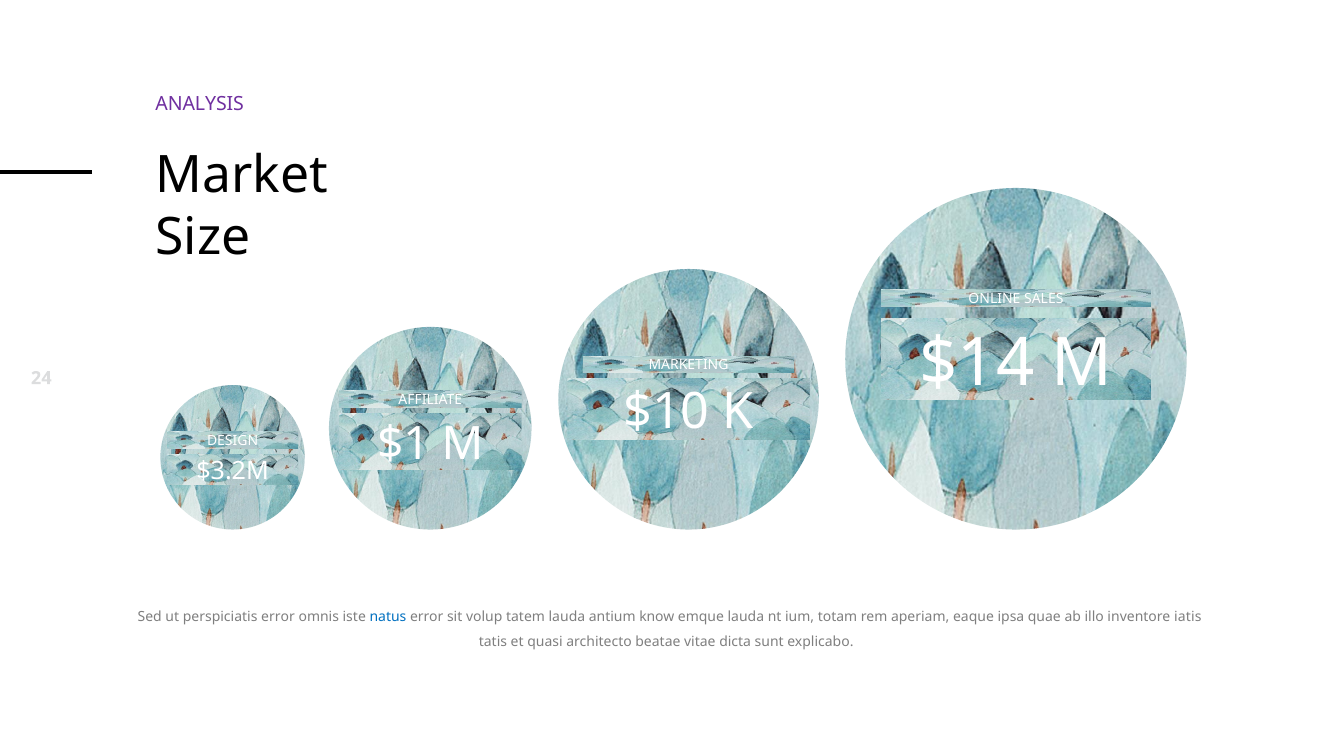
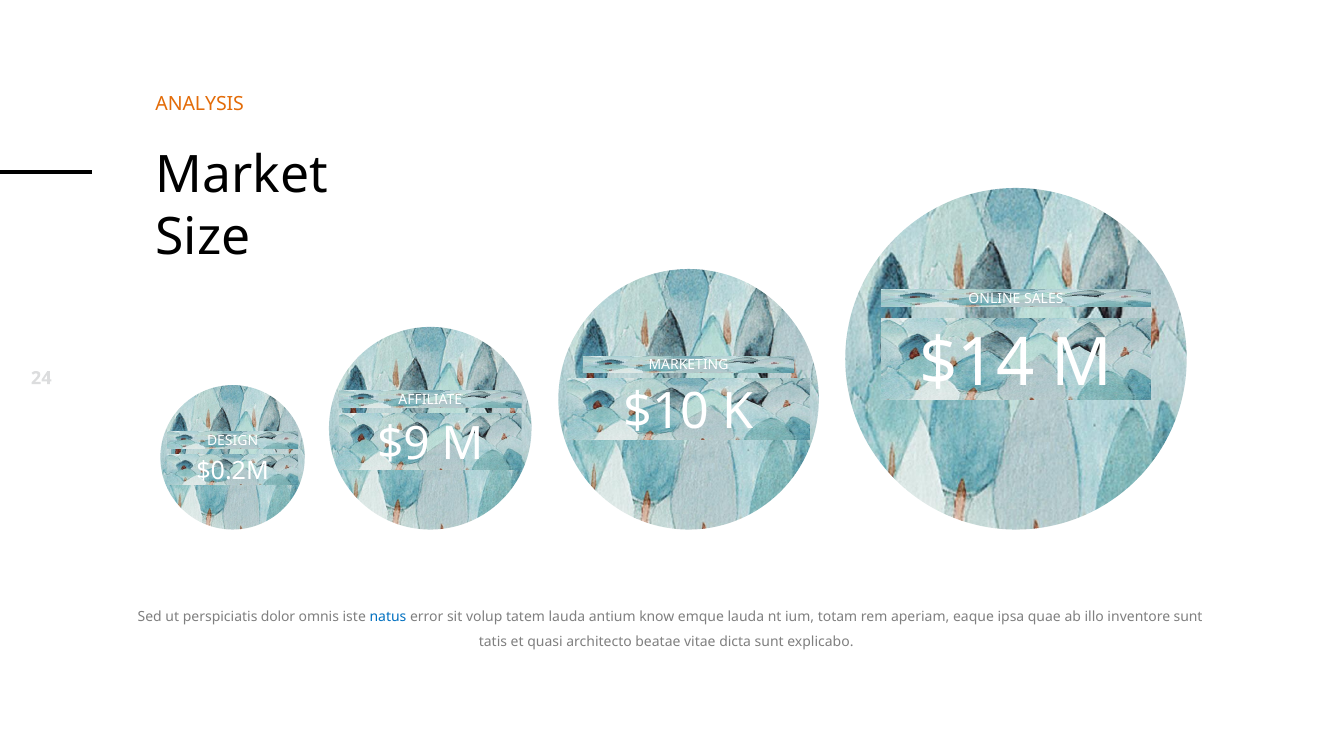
ANALYSIS colour: purple -> orange (200, 104)
$1: $1 -> $9 (403, 444)
$3.2M: $3.2M -> $0.2M (233, 471)
perspiciatis error: error -> dolor (278, 617)
inventore iatis: iatis -> sunt (1188, 617)
